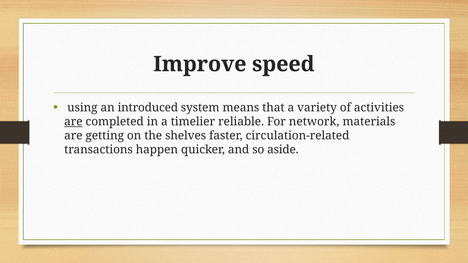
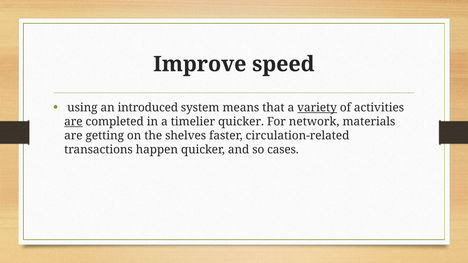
variety underline: none -> present (317, 108)
timelier reliable: reliable -> quicker (241, 122)
aside: aside -> cases (283, 150)
